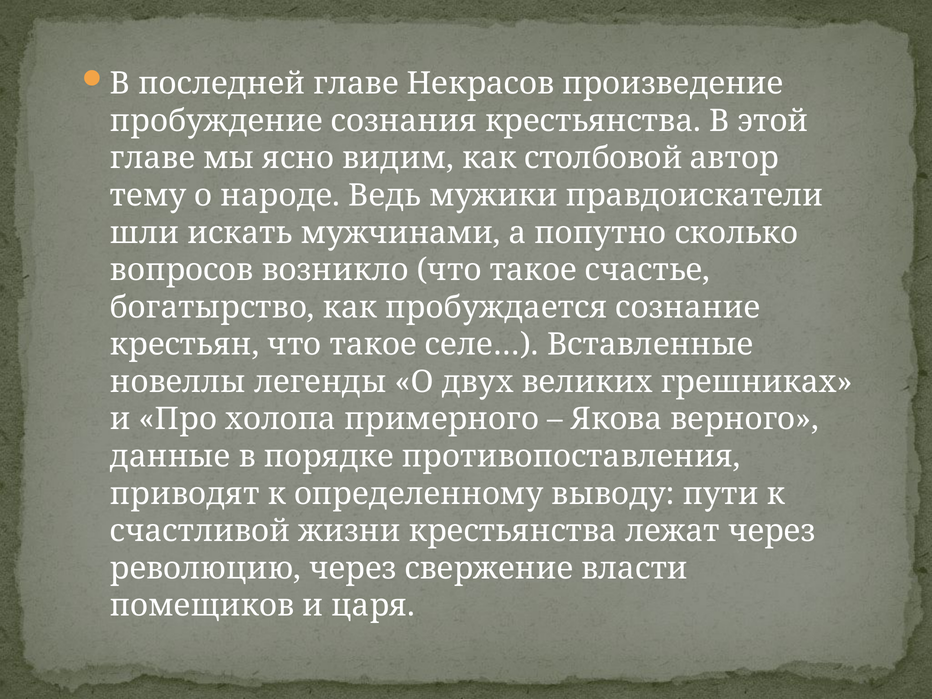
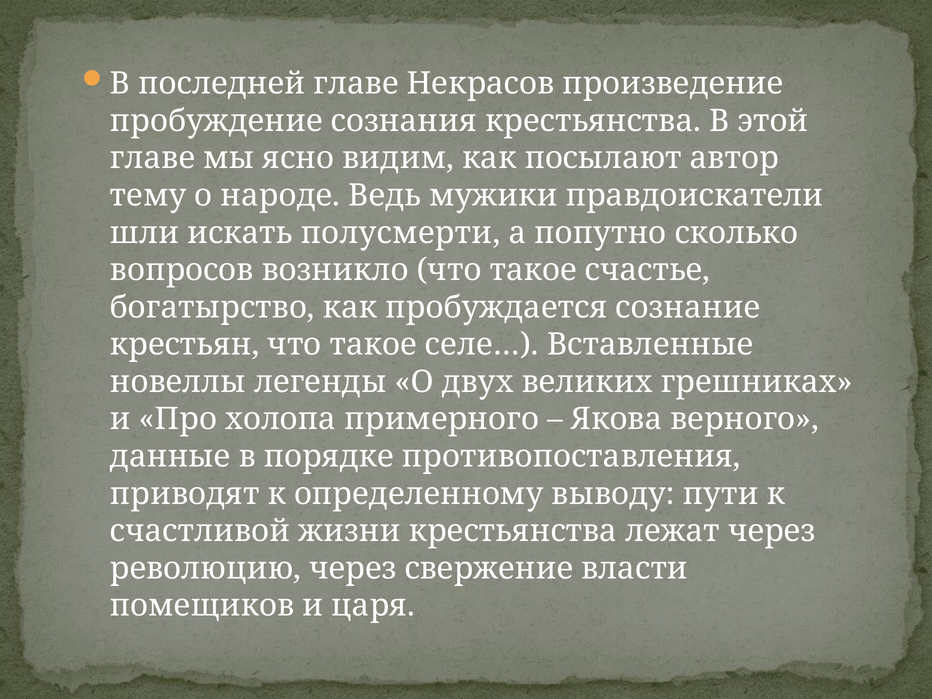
столбовой: столбовой -> посылают (603, 158)
мужчинами: мужчинами -> полусмерти (401, 233)
